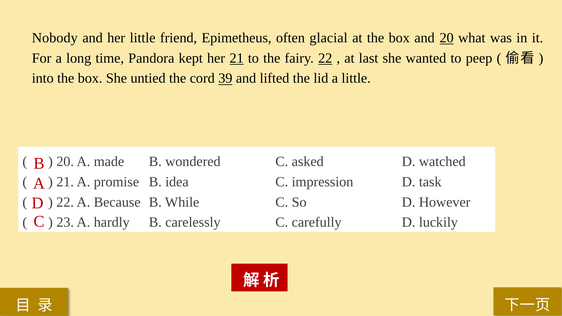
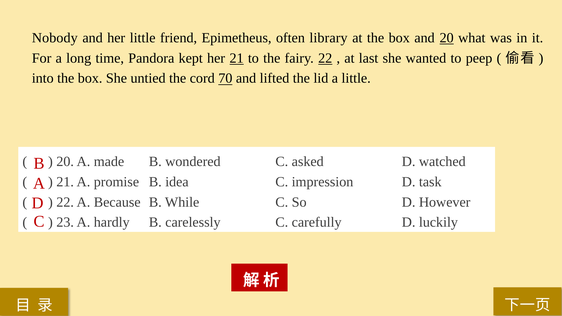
glacial: glacial -> library (329, 38)
39: 39 -> 70 (225, 78)
